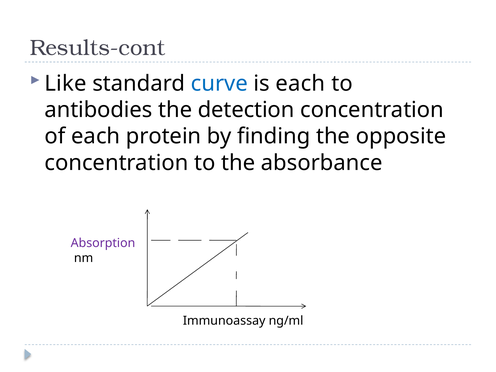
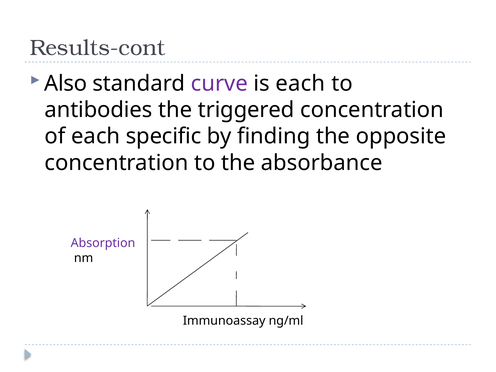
Like: Like -> Also (66, 83)
curve colour: blue -> purple (219, 83)
detection: detection -> triggered (246, 110)
protein: protein -> specific (164, 136)
